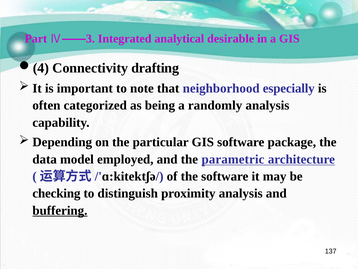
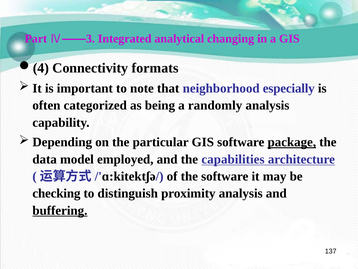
desirable: desirable -> changing (231, 39)
drafting: drafting -> formats (155, 68)
package underline: none -> present (292, 142)
parametric: parametric -> capabilities (233, 159)
